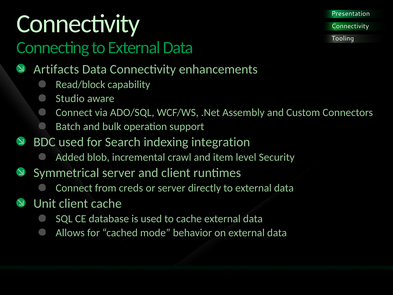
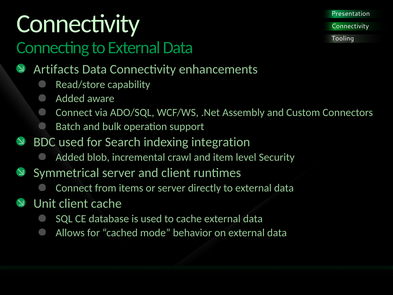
Read/block: Read/block -> Read/store (80, 84)
Studio: Studio -> Added (70, 98)
creds: creds -> items (131, 188)
